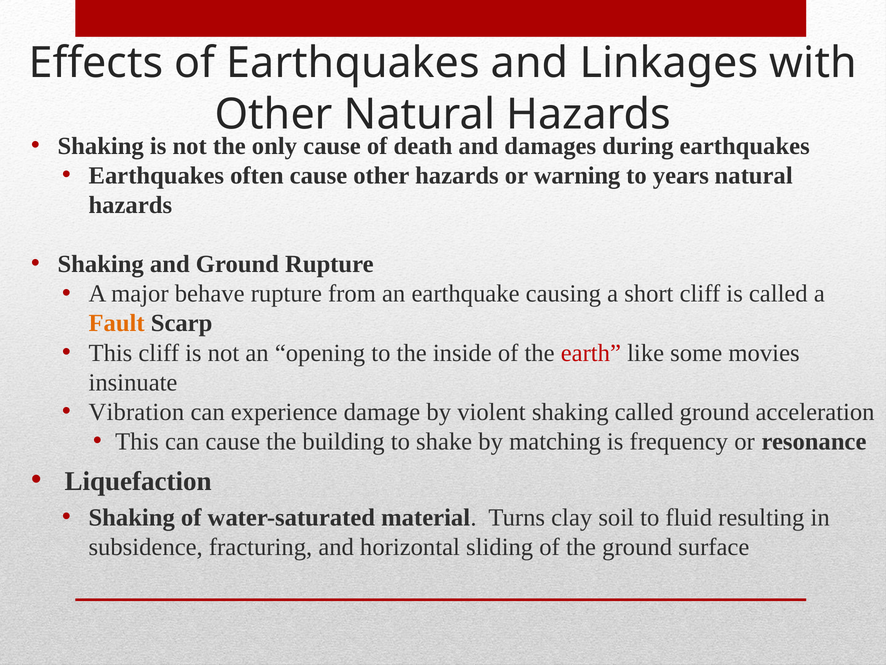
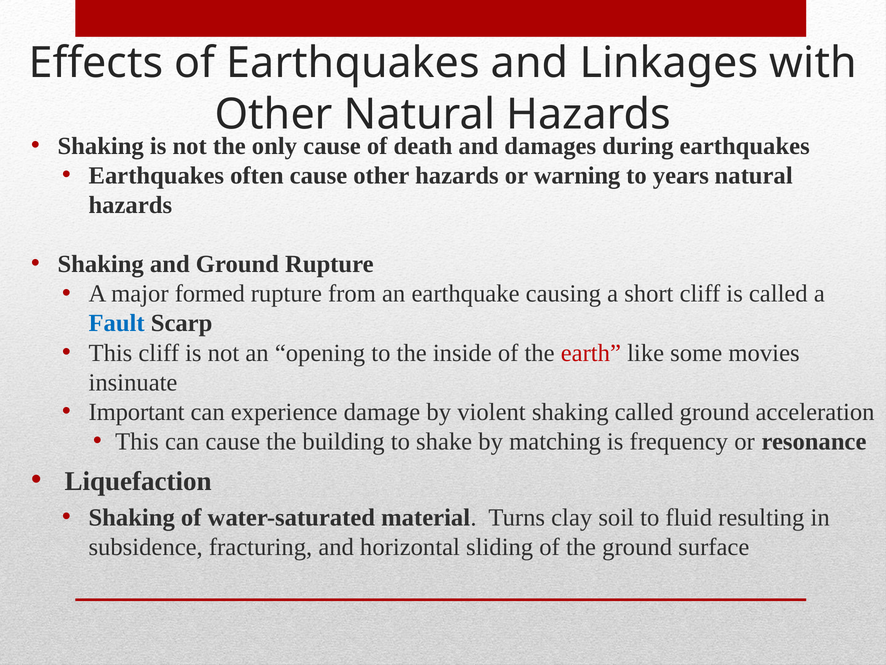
behave: behave -> formed (210, 294)
Fault colour: orange -> blue (117, 323)
Vibration: Vibration -> Important (137, 412)
